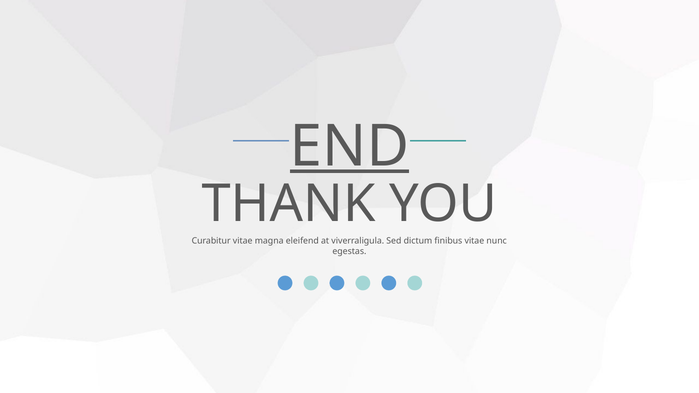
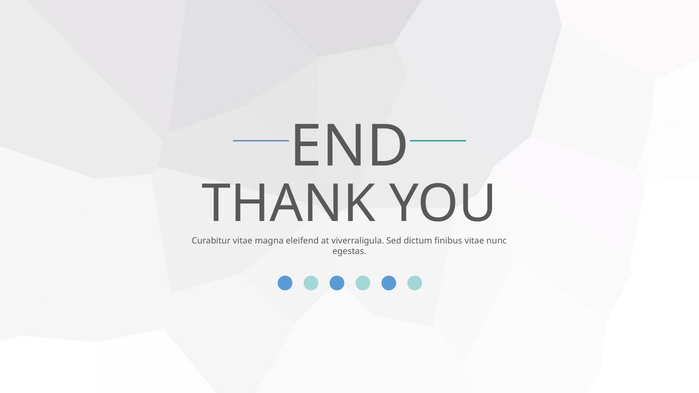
END underline: present -> none (349, 146)
